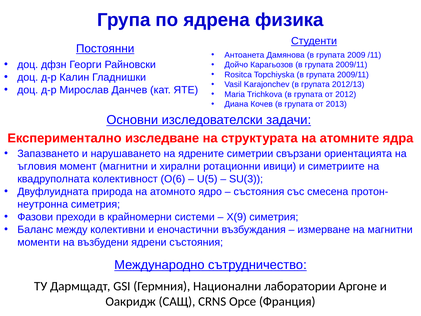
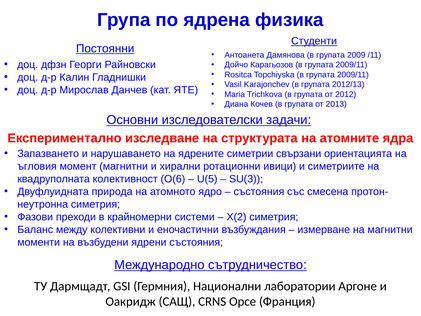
X(9: X(9 -> X(2 (237, 217)
